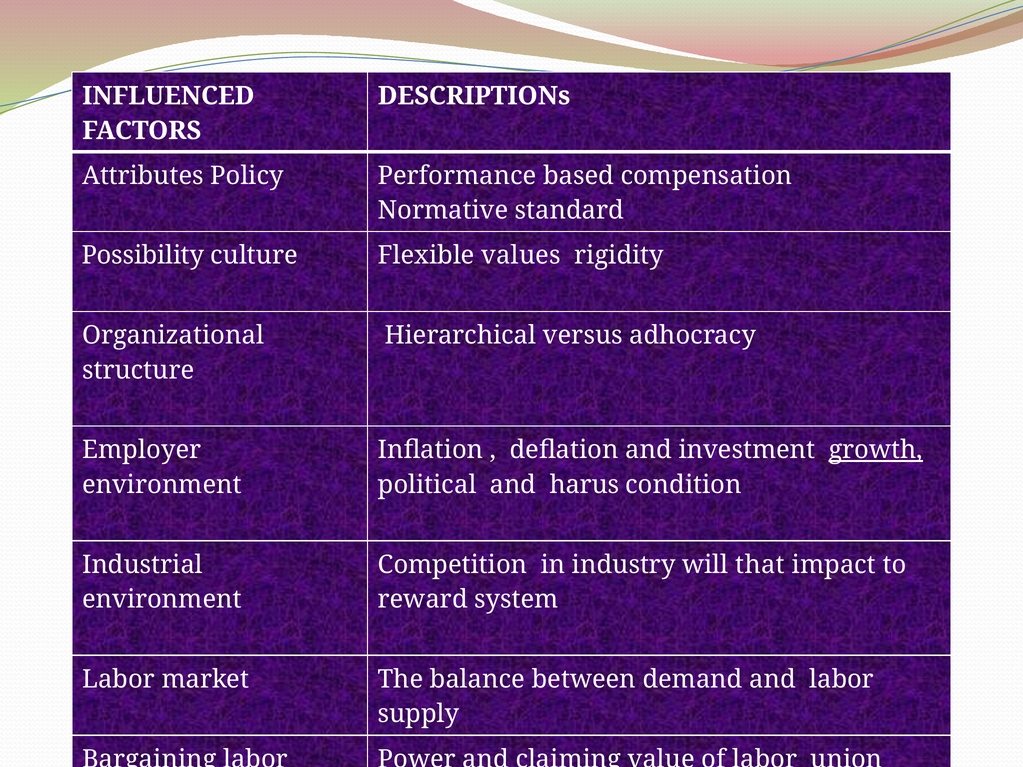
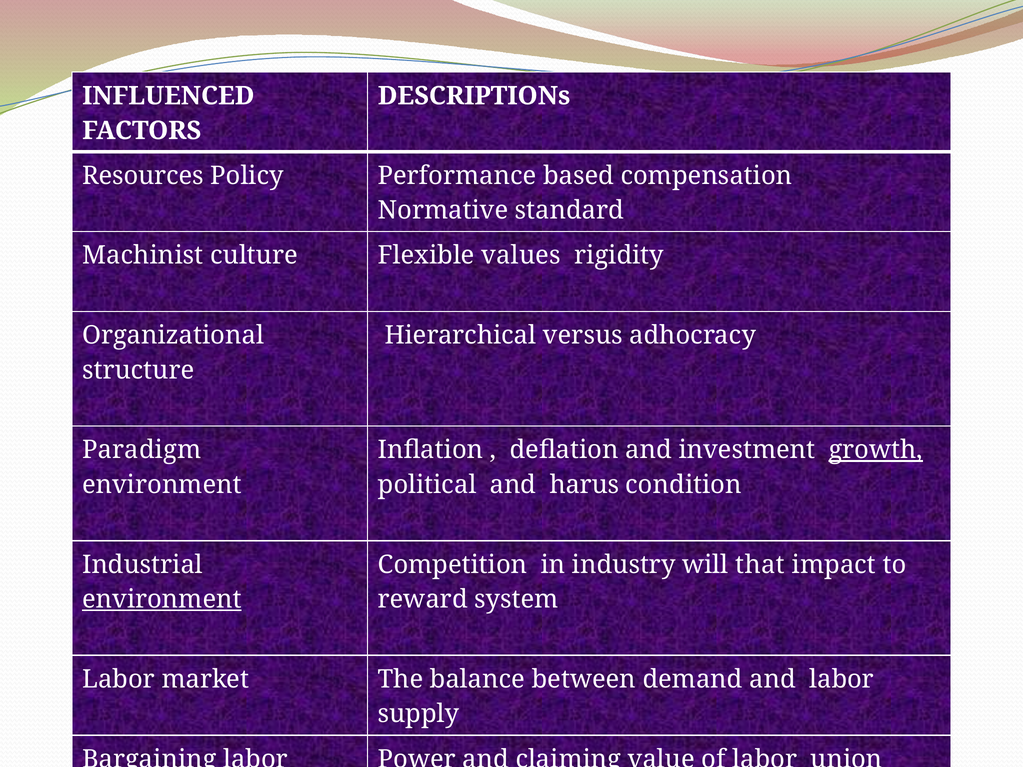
Attributes: Attributes -> Resources (143, 176)
Possibility: Possibility -> Machinist (143, 256)
Employer: Employer -> Paradigm (142, 450)
environment underline: none -> present (162, 600)
